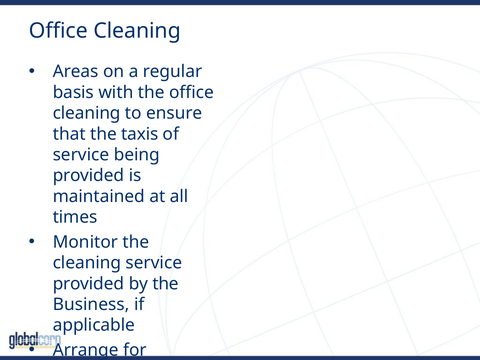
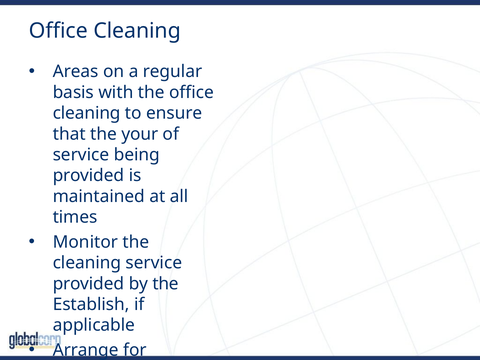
taxis: taxis -> your (140, 134)
Business: Business -> Establish (91, 304)
